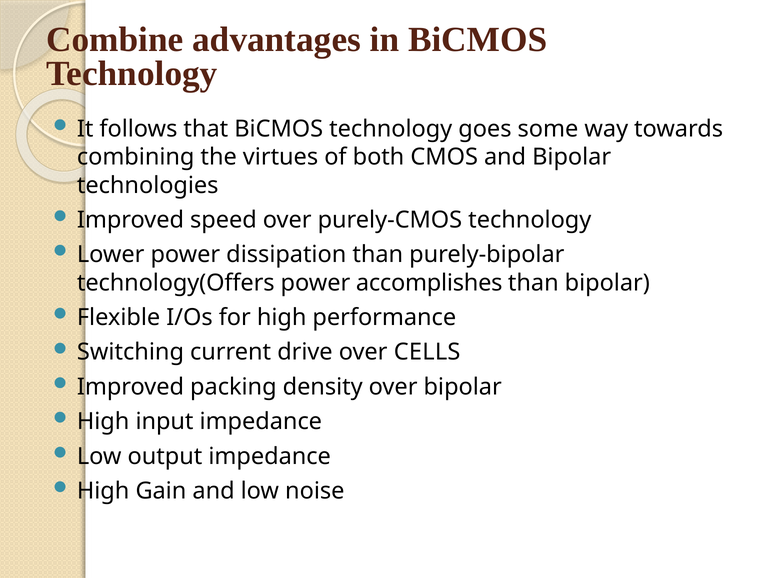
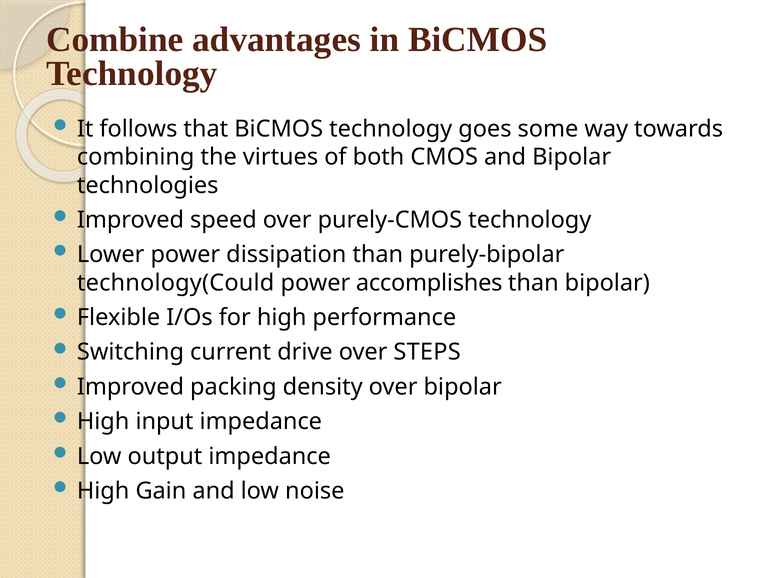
technology(Offers: technology(Offers -> technology(Could (176, 283)
CELLS: CELLS -> STEPS (427, 352)
